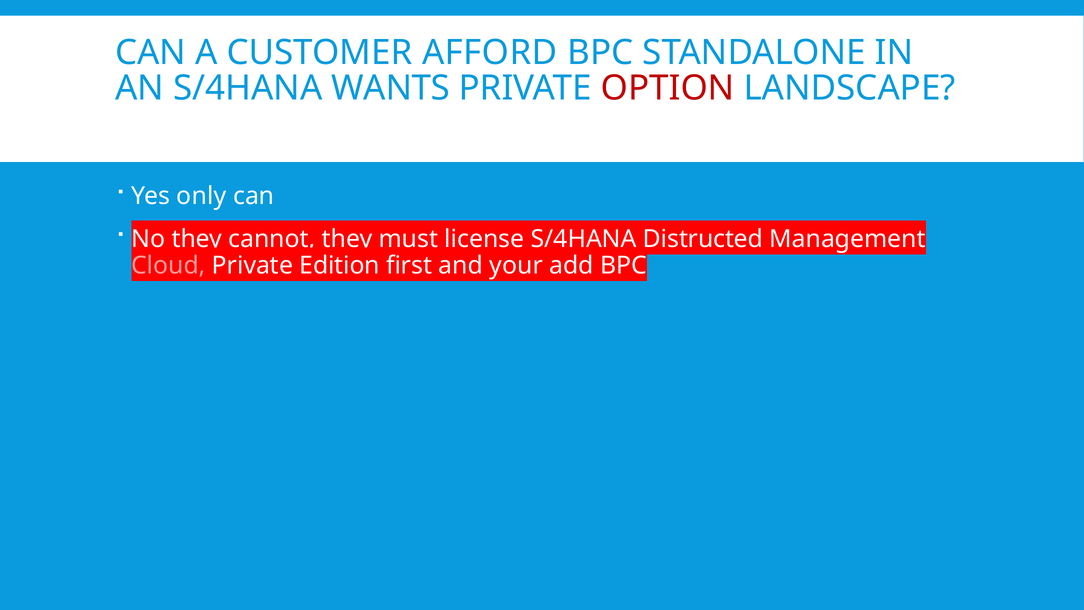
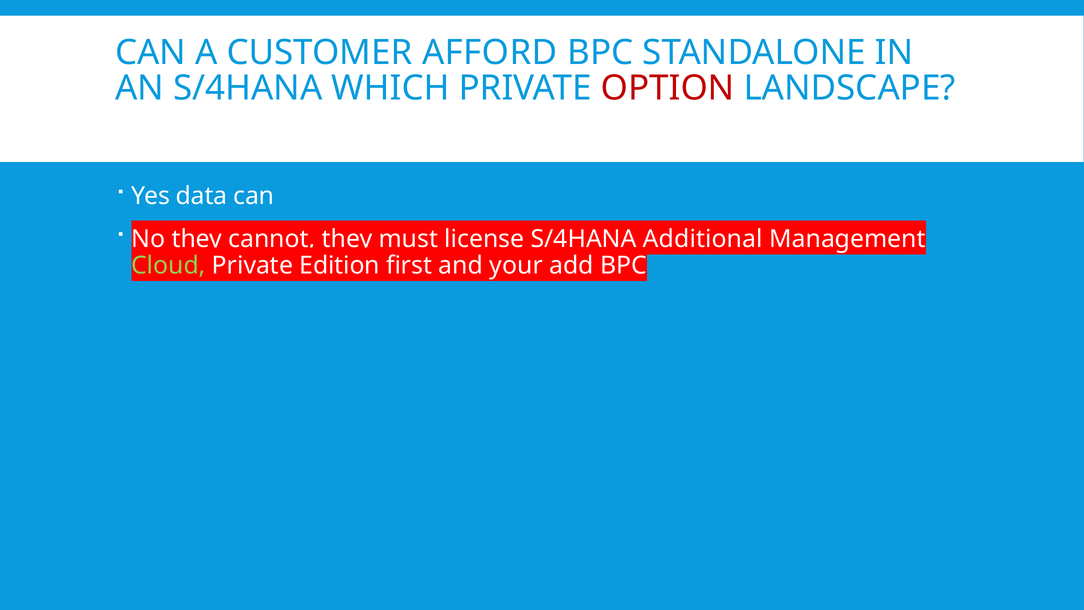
WANTS: WANTS -> WHICH (391, 88)
only: only -> data (202, 196)
Distructed: Distructed -> Additional (703, 239)
Cloud colour: pink -> light green (168, 266)
